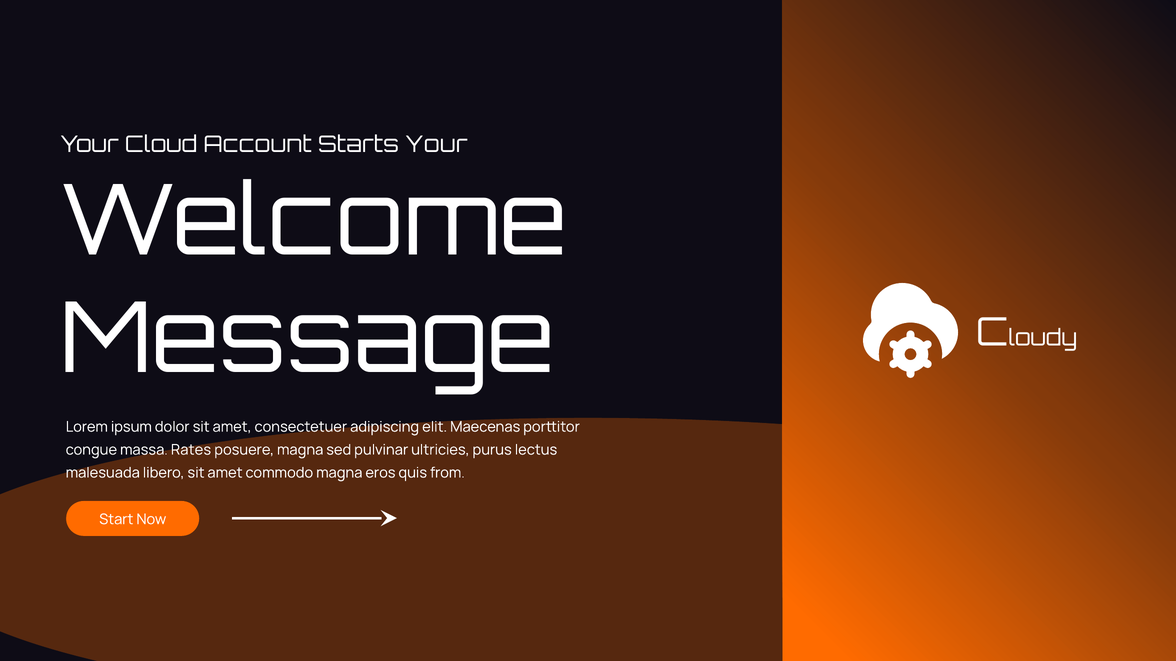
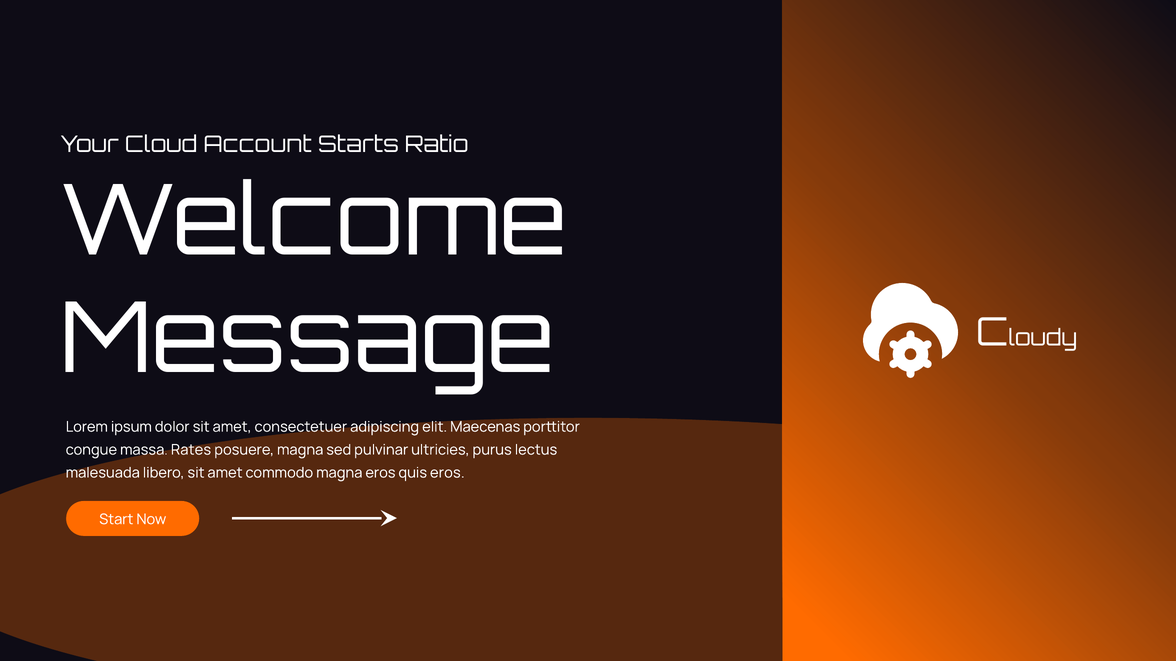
Starts Your: Your -> Ratio (437, 145)
quis from: from -> eros (447, 473)
